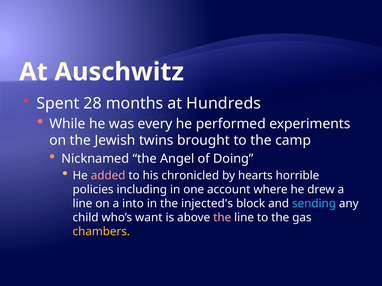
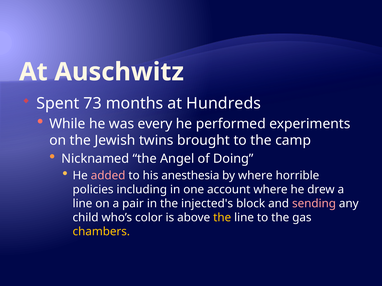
28: 28 -> 73 (93, 104)
chronicled: chronicled -> anesthesia (190, 176)
by hearts: hearts -> where (255, 176)
into: into -> pair (133, 204)
sending colour: light blue -> pink (314, 204)
want: want -> color (149, 218)
the colour: pink -> yellow (222, 218)
